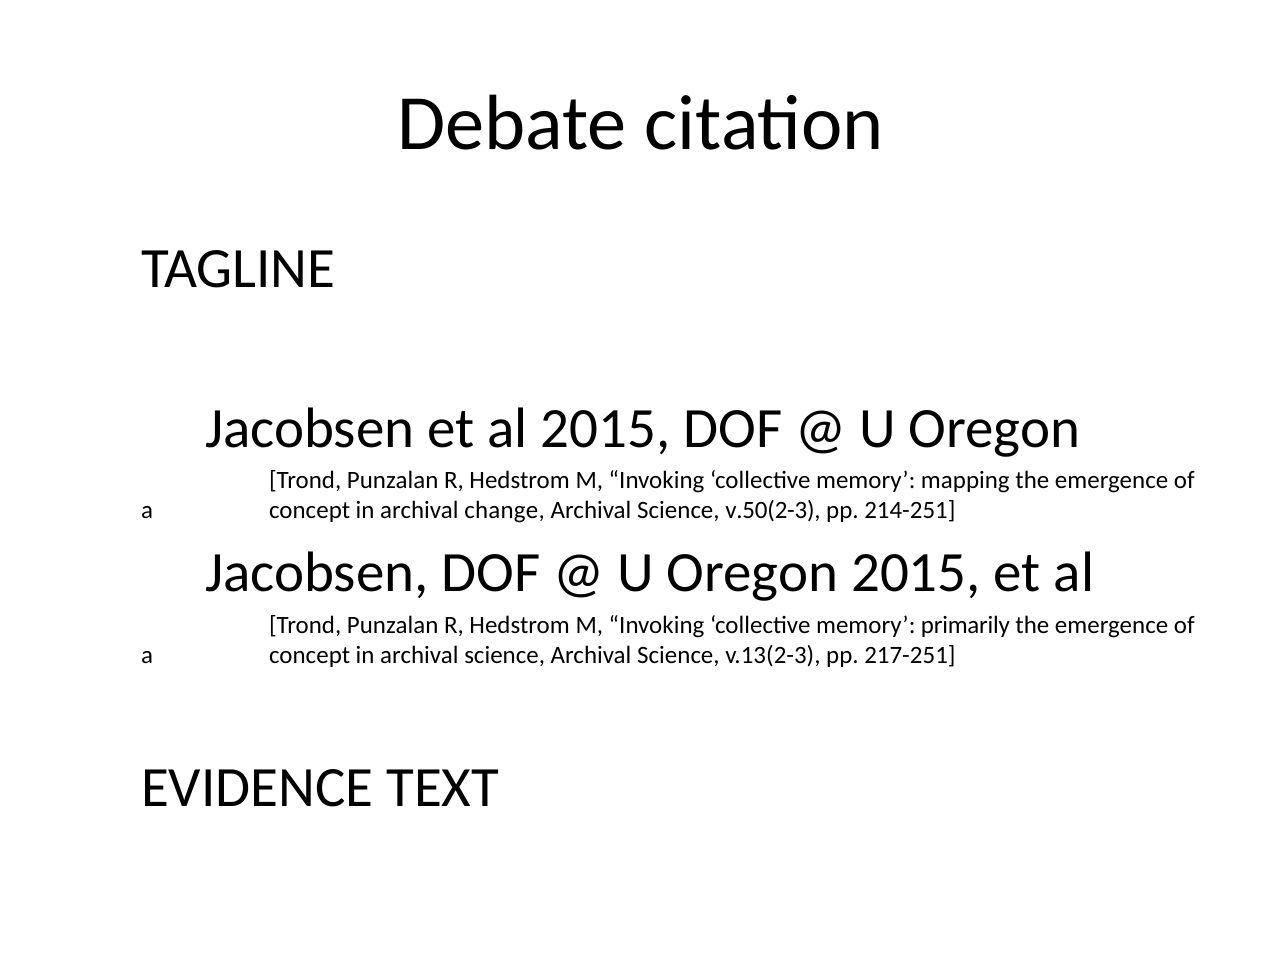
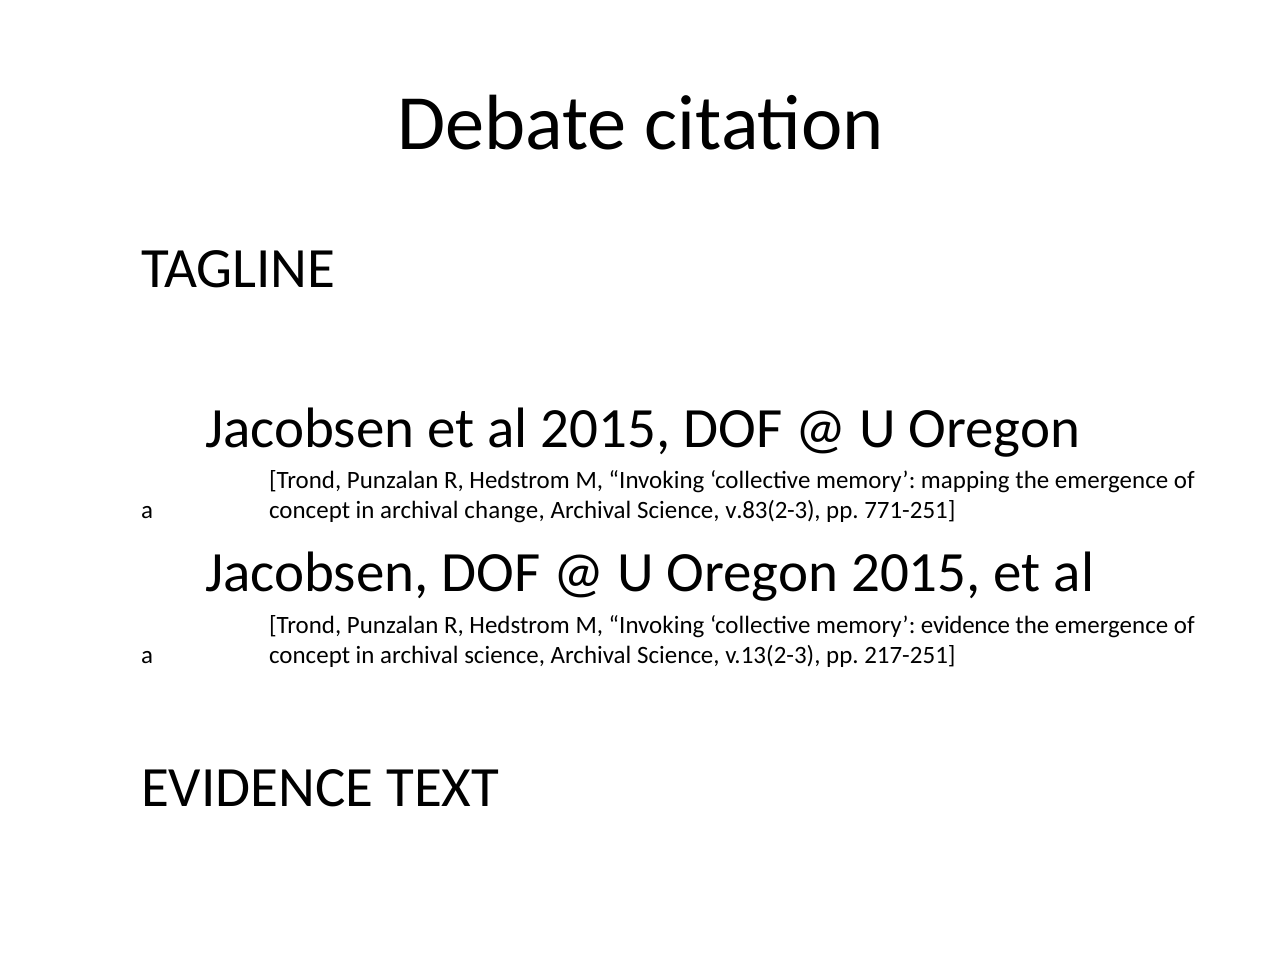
v.50(2-3: v.50(2-3 -> v.83(2-3 (773, 511)
214-251: 214-251 -> 771-251 (910, 511)
memory primarily: primarily -> evidence (965, 625)
